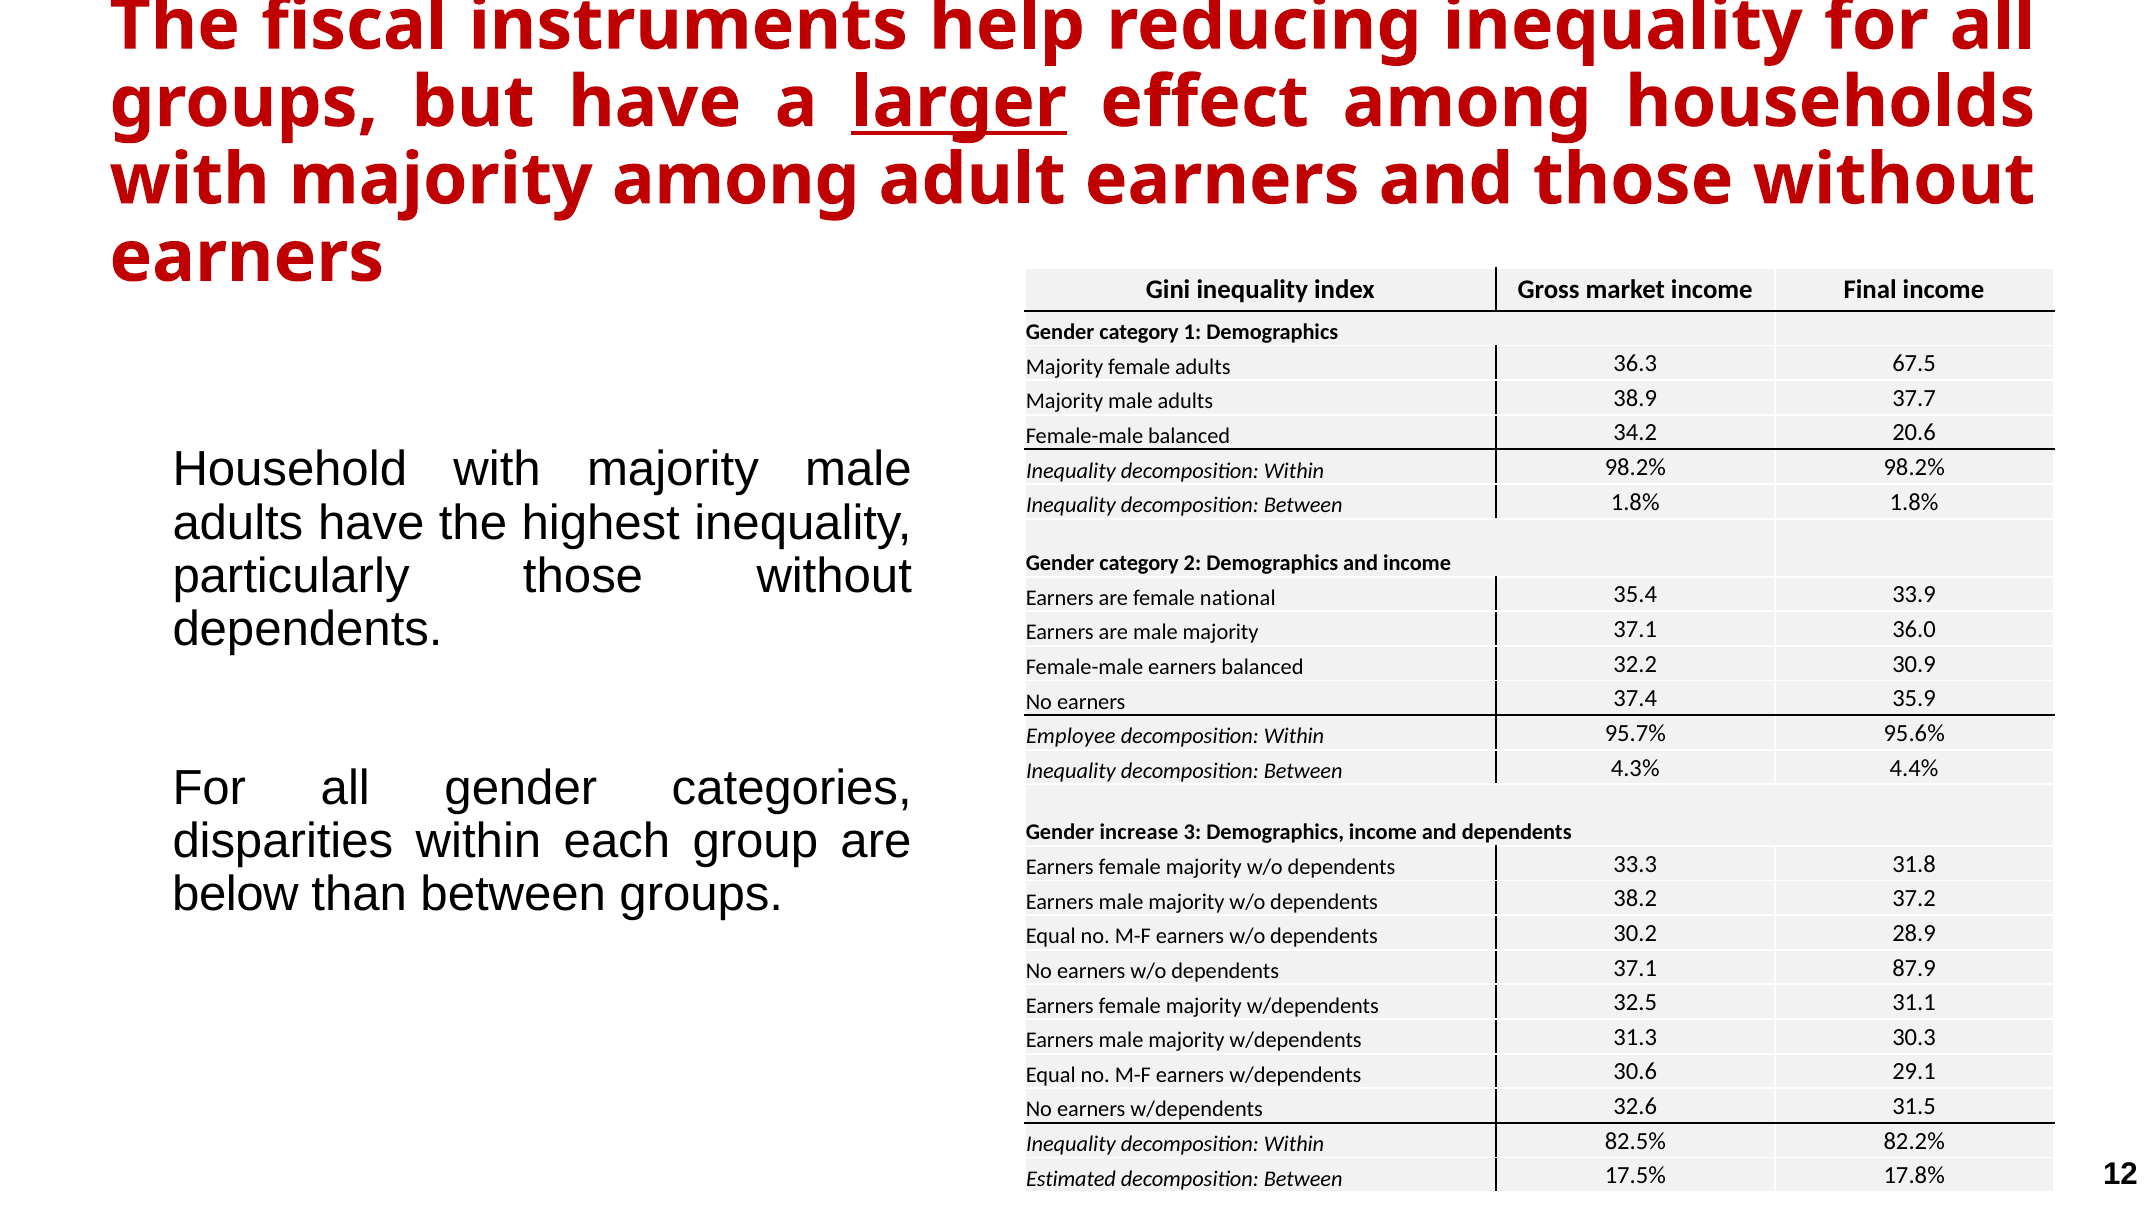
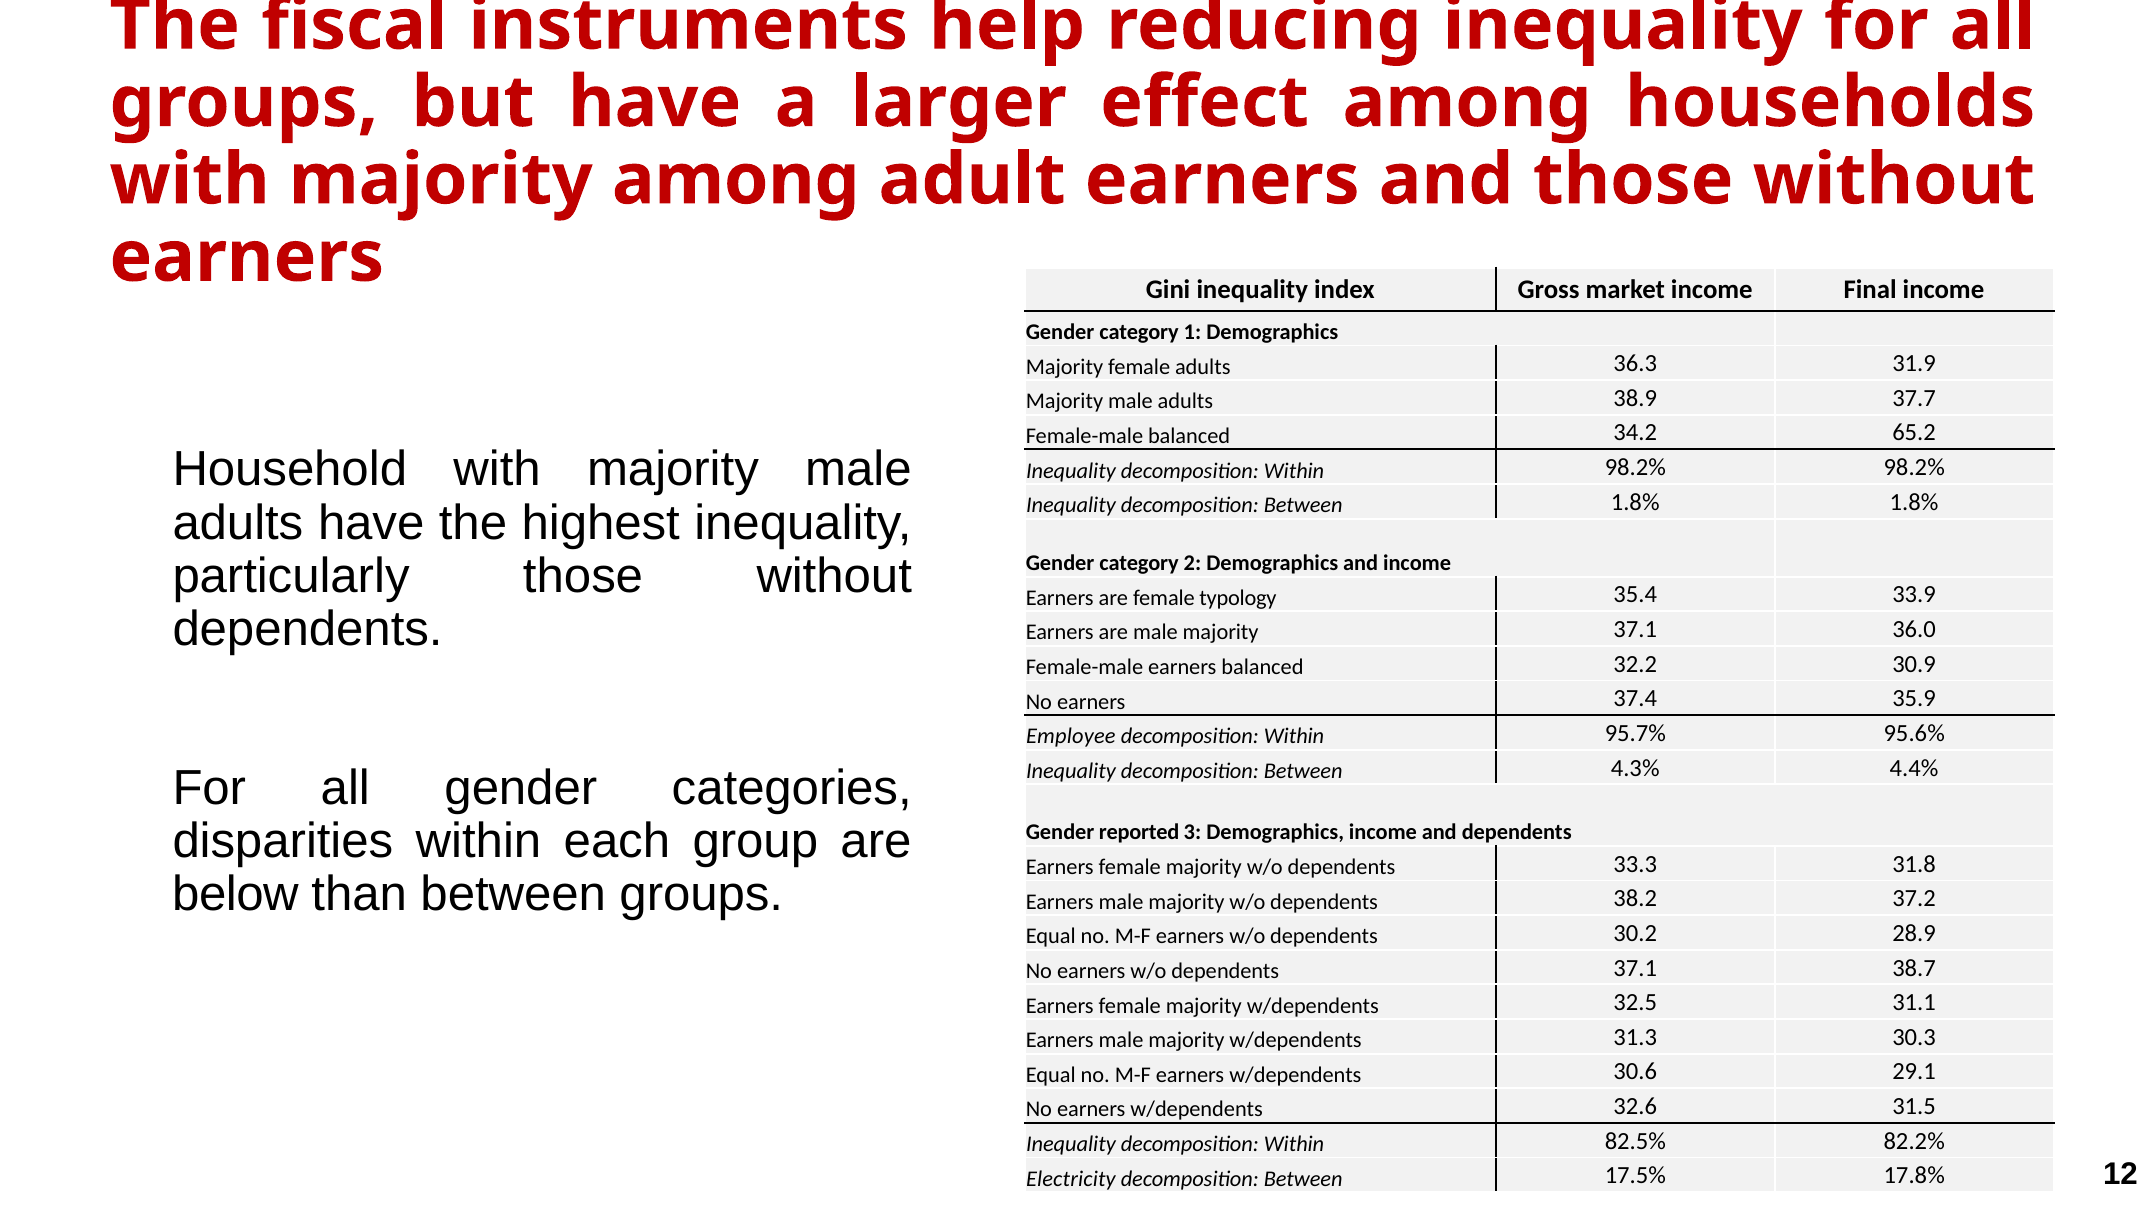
larger underline: present -> none (959, 102)
67.5: 67.5 -> 31.9 (1914, 364)
20.6: 20.6 -> 65.2 (1914, 433)
national: national -> typology (1238, 598)
increase: increase -> reported (1139, 832)
87.9: 87.9 -> 38.7 (1914, 968)
Estimated: Estimated -> Electricity (1071, 1178)
